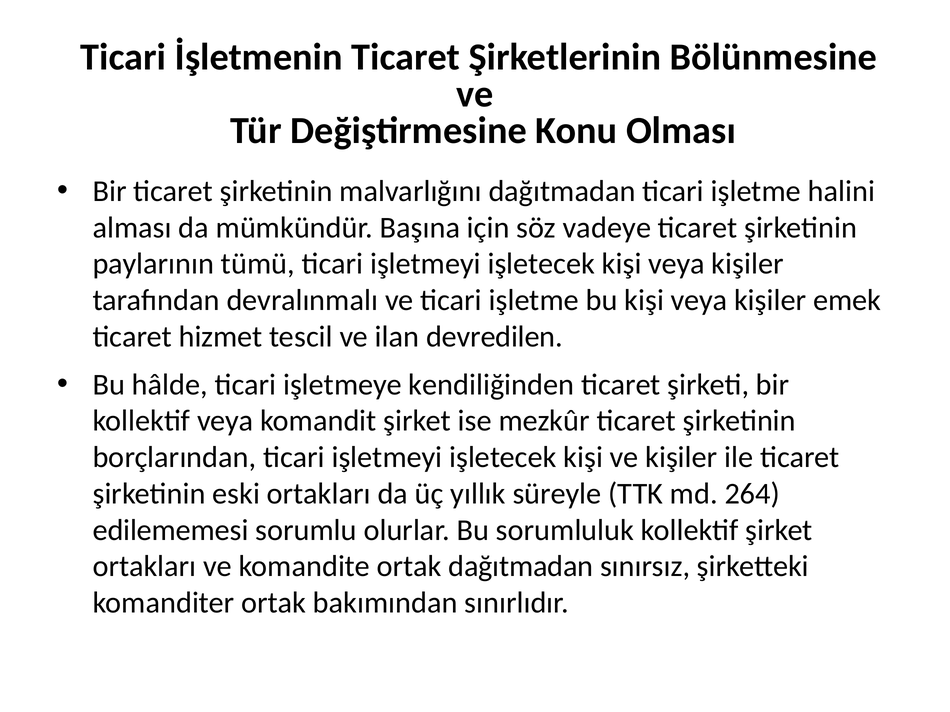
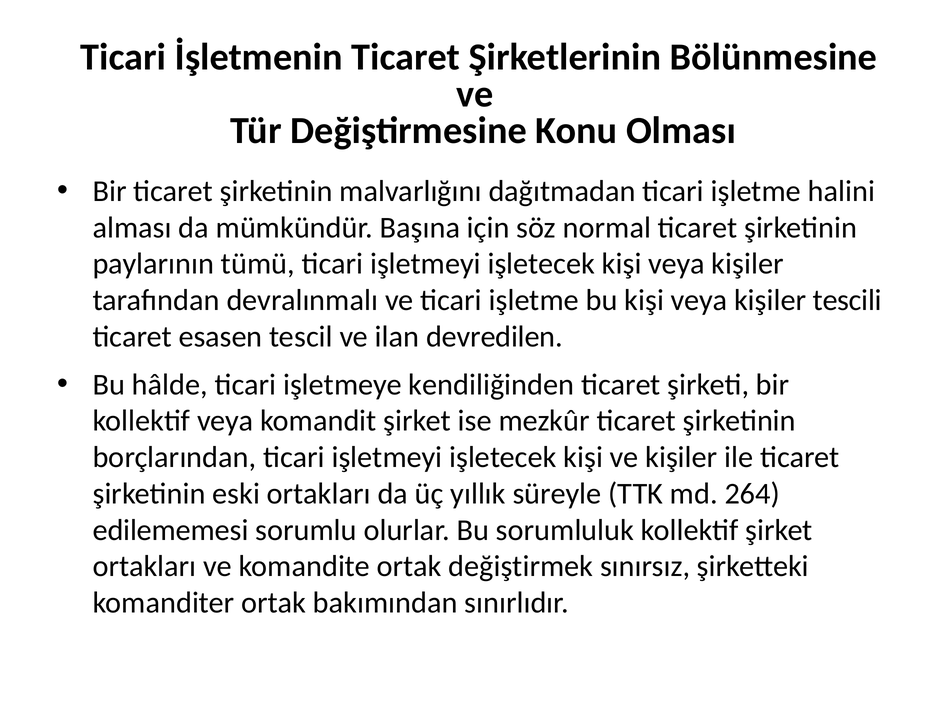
vadeye: vadeye -> normal (607, 228)
emek: emek -> tescili (847, 300)
hizmet: hizmet -> esasen (221, 337)
ortak dağıtmadan: dağıtmadan -> değiştirmek (521, 567)
